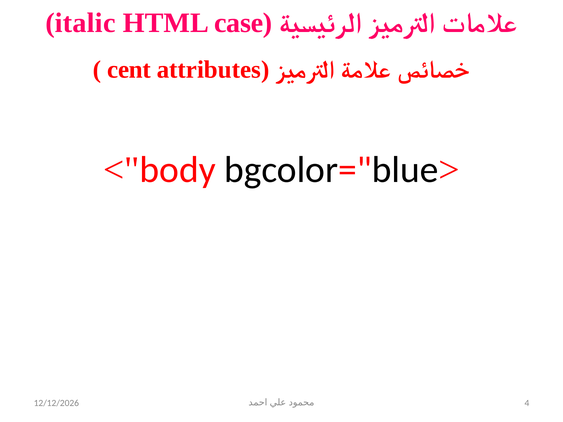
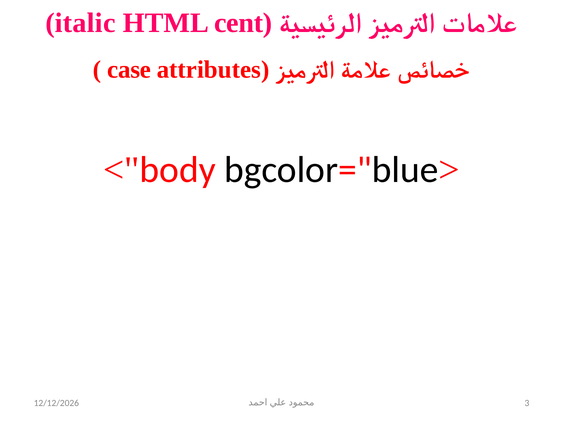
case: case -> cent (239, 23)
cent: cent -> case (129, 70)
4: 4 -> 3 (527, 403)
